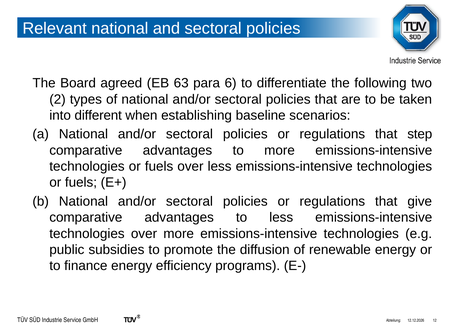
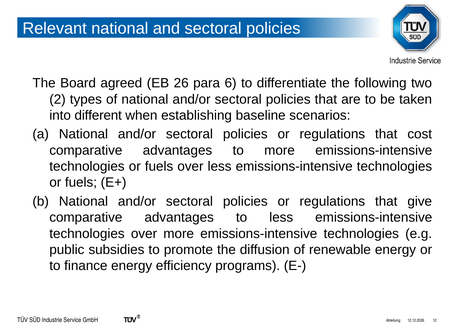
63: 63 -> 26 (181, 83)
step: step -> cost (420, 134)
